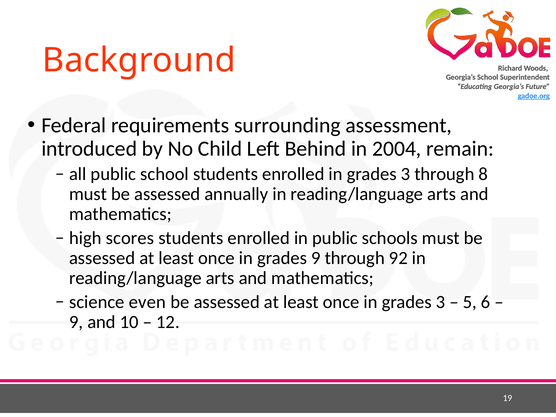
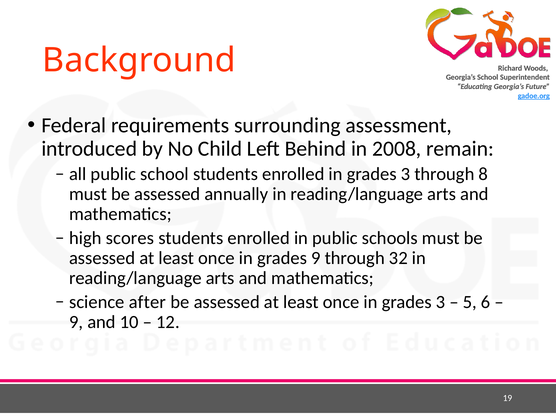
2004: 2004 -> 2008 (397, 149)
92: 92 -> 32 (398, 258)
even: even -> after (147, 302)
